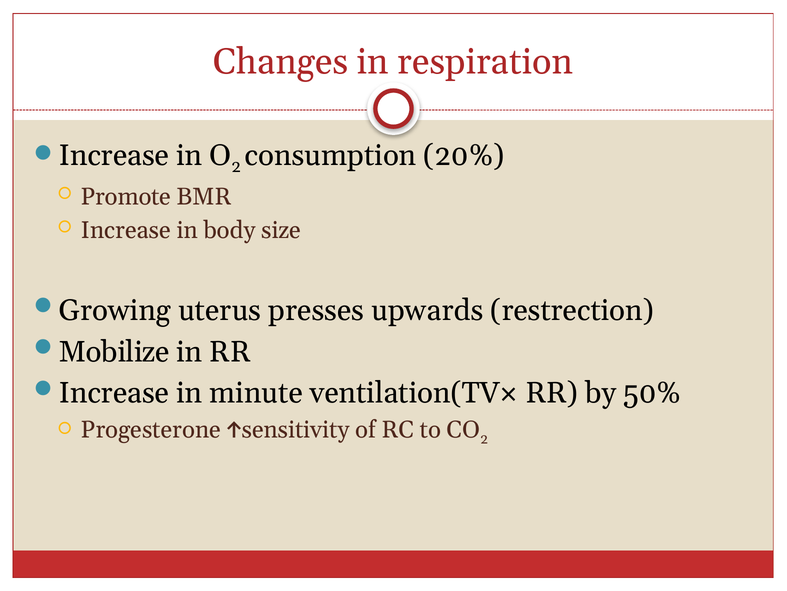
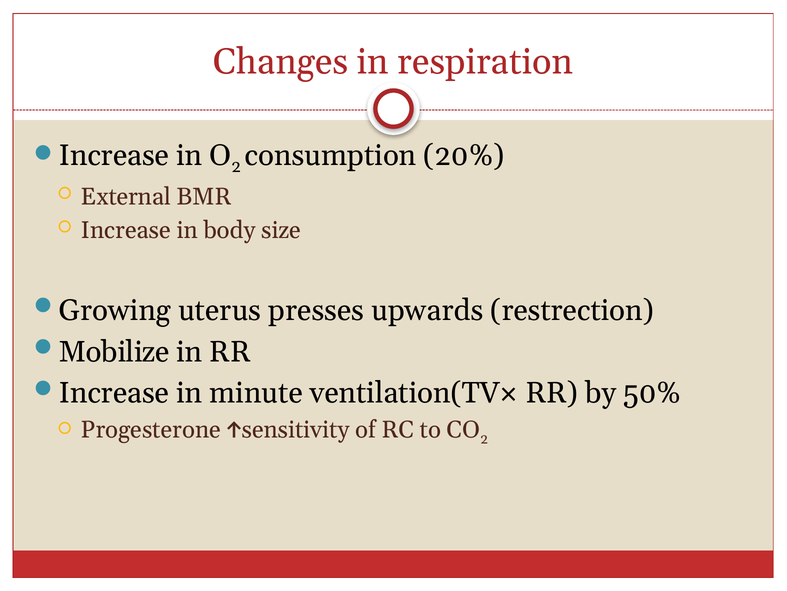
Promote: Promote -> External (126, 197)
